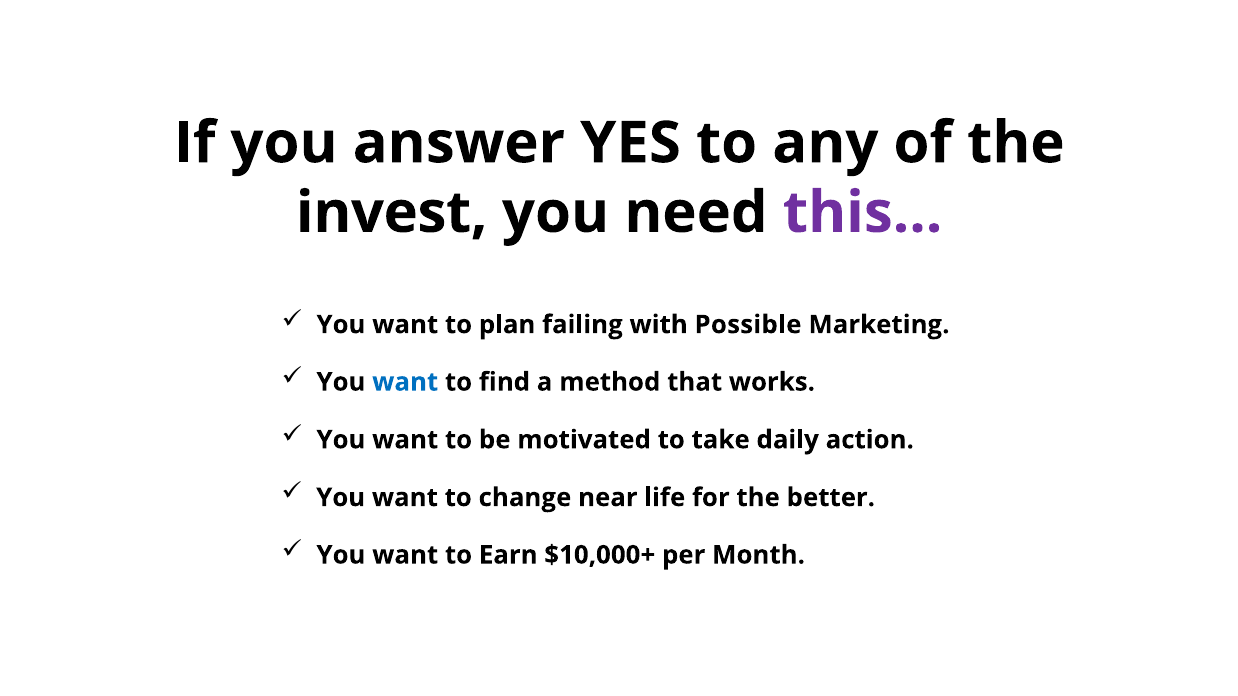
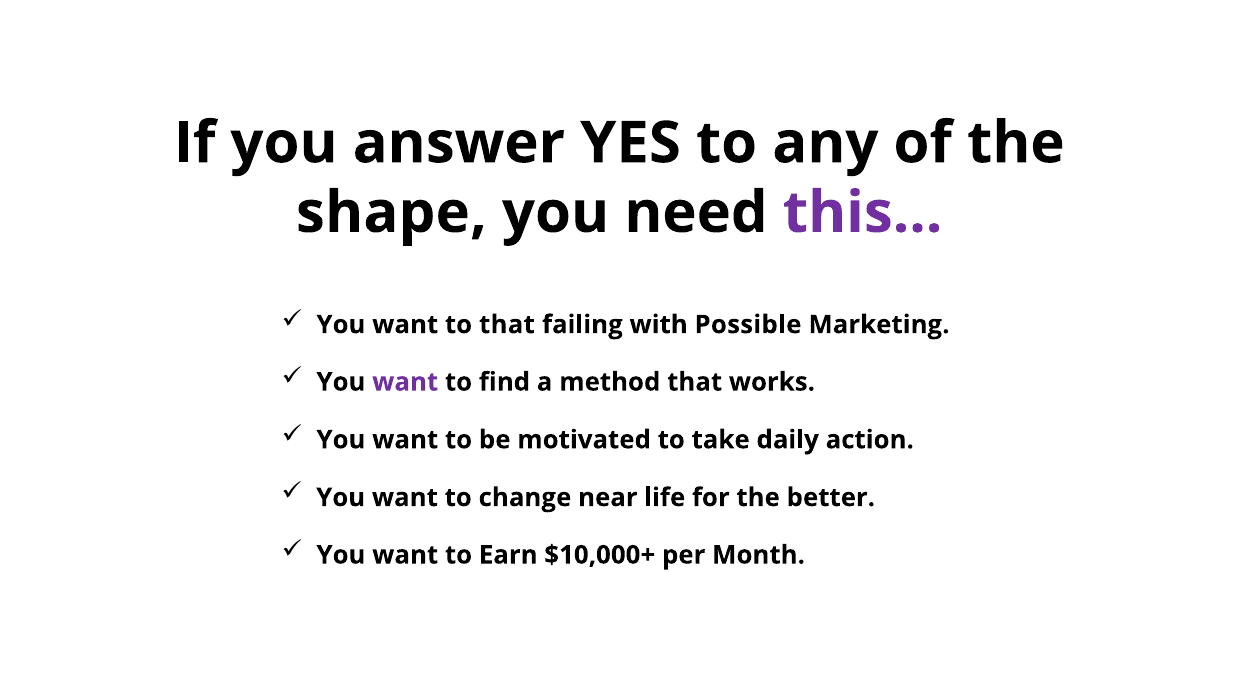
invest: invest -> shape (391, 213)
to plan: plan -> that (507, 325)
want colour: blue -> purple (405, 382)
